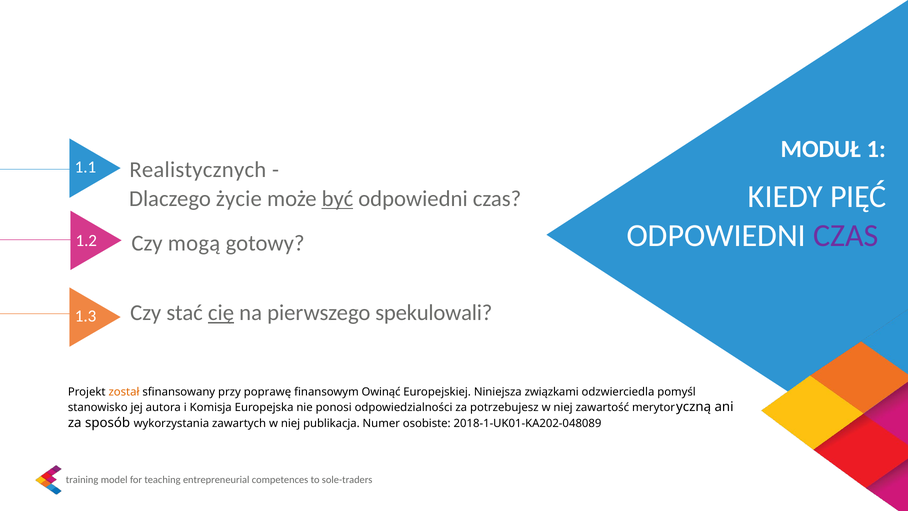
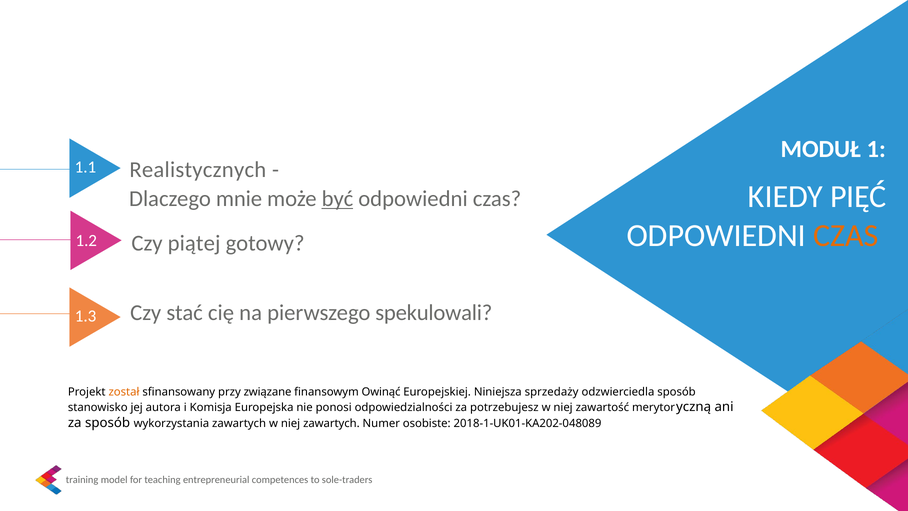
życie: życie -> mnie (239, 199)
CZAS colour: purple -> orange (846, 235)
mogą: mogą -> piątej (194, 243)
cię underline: present -> none (221, 313)
poprawę: poprawę -> związane (268, 392)
związkami: związkami -> sprzedaży (552, 392)
odzwierciedla pomyśl: pomyśl -> sposób (677, 392)
niej publikacja: publikacja -> zawartych (331, 423)
